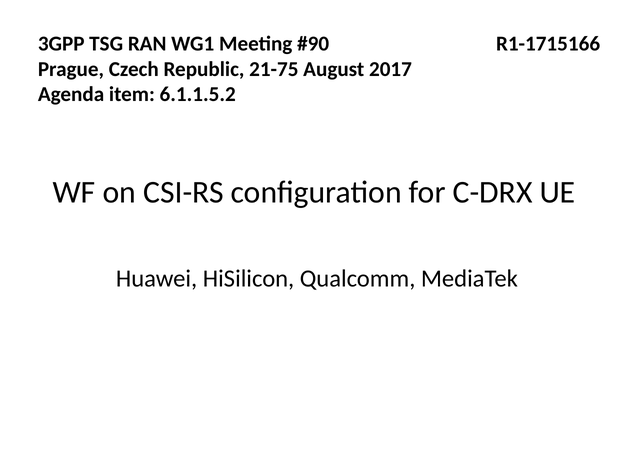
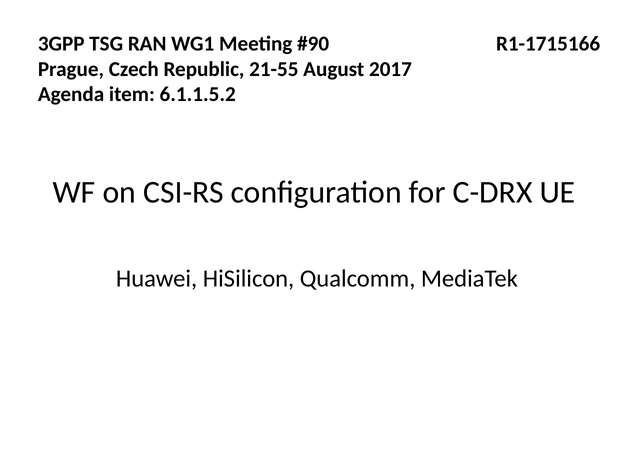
21-75: 21-75 -> 21-55 (274, 69)
